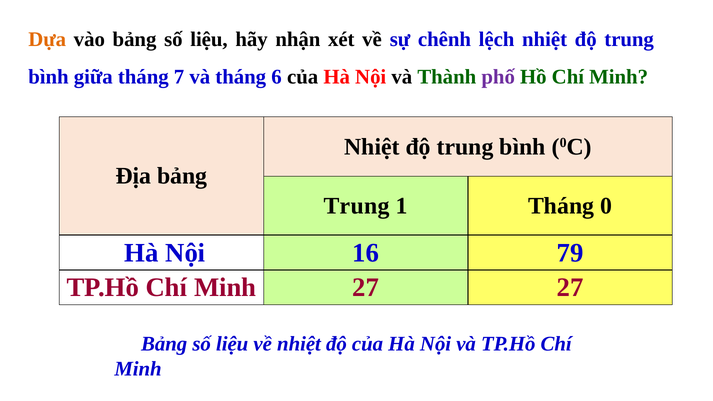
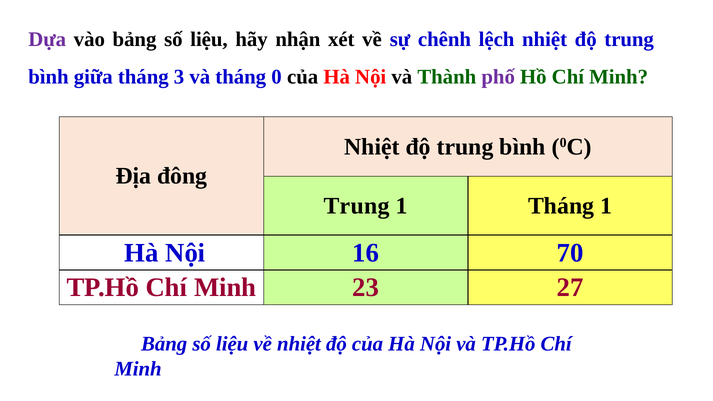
Dựa colour: orange -> purple (47, 39)
7: 7 -> 3 (179, 77)
6: 6 -> 0 (276, 77)
Địa bảng: bảng -> đông (182, 176)
Tháng 0: 0 -> 1 (606, 206)
79: 79 -> 70 (570, 253)
Minh 27: 27 -> 23 (366, 288)
